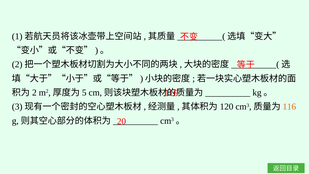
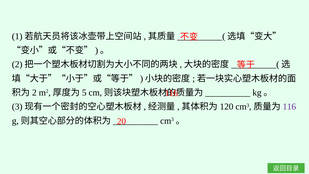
116 colour: orange -> purple (289, 107)
